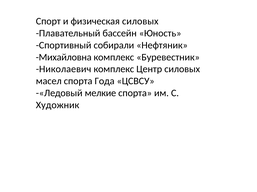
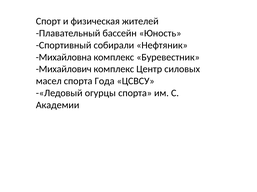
физическая силовых: силовых -> жителей (140, 21)
Николаевич: Николаевич -> Михайлович (64, 69)
мелкие: мелкие -> огурцы (100, 93)
Художник: Художник -> Академии (58, 105)
